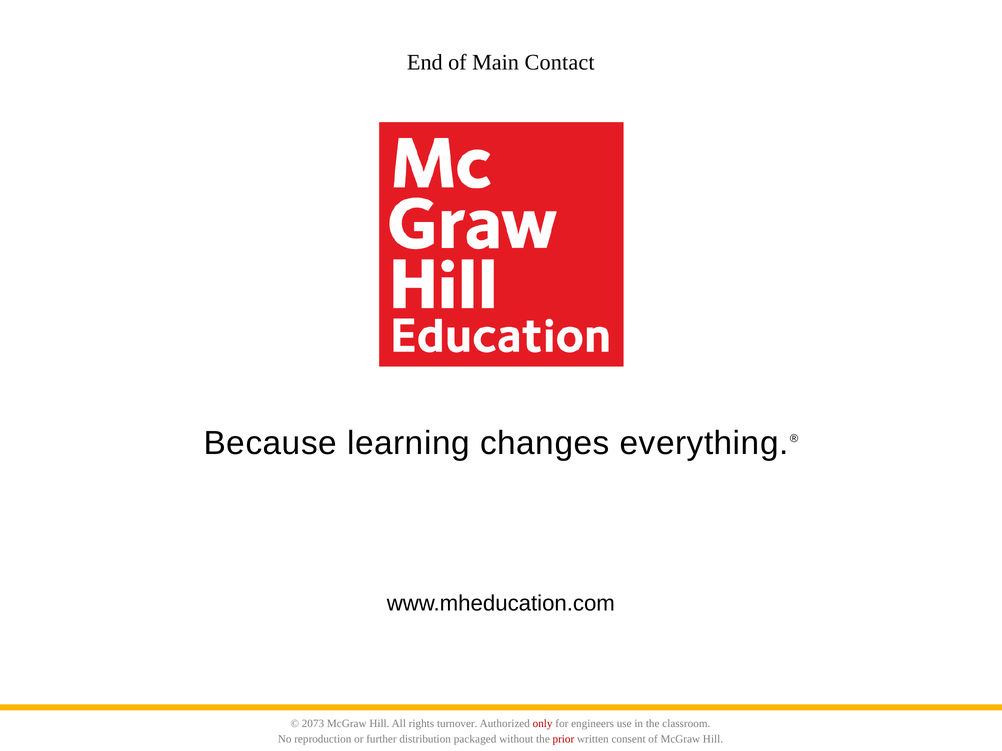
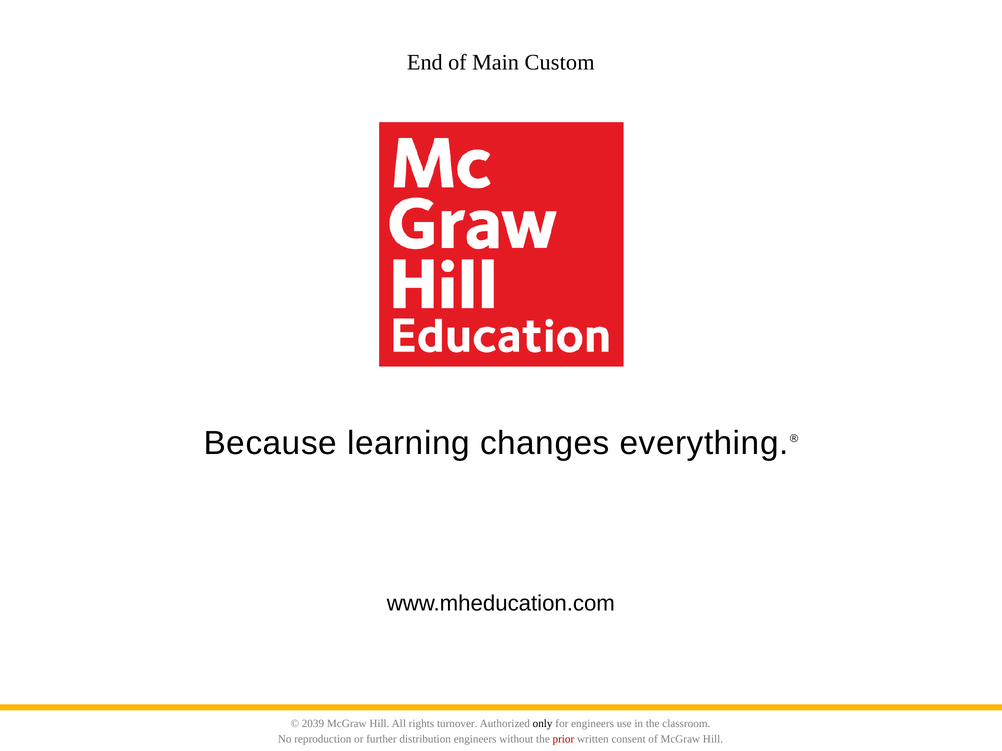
Contact: Contact -> Custom (560, 63)
2073: 2073 -> 2039 (313, 724)
only colour: red -> black (543, 724)
distribution packaged: packaged -> engineers (475, 740)
